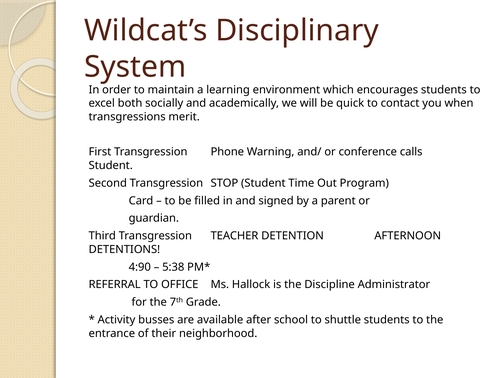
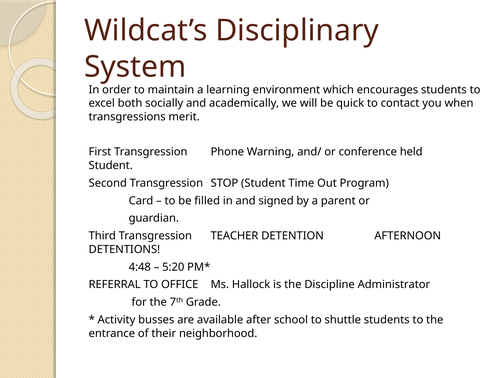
calls: calls -> held (411, 152)
4:90: 4:90 -> 4:48 (140, 267)
5:38: 5:38 -> 5:20 (173, 267)
